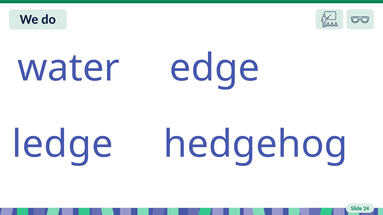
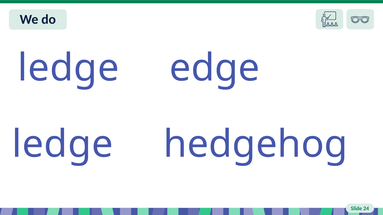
water: water -> ledge (68, 68)
